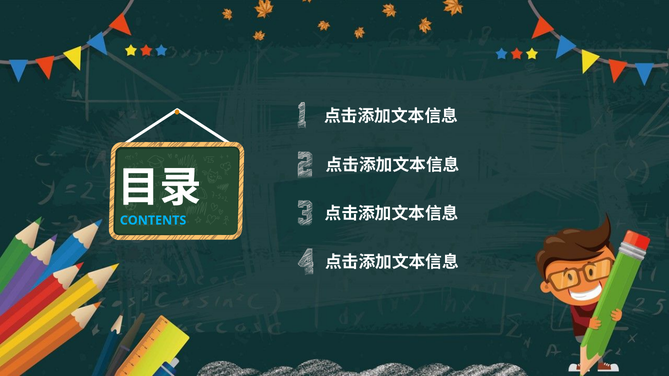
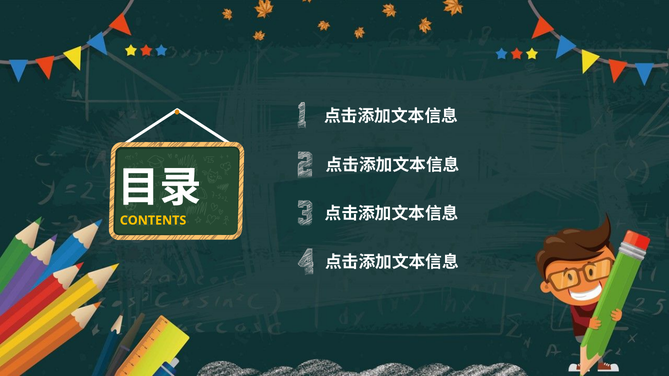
CONTENTS colour: light blue -> yellow (153, 221)
